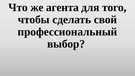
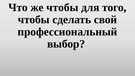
же агента: агента -> чтобы (62, 7)
